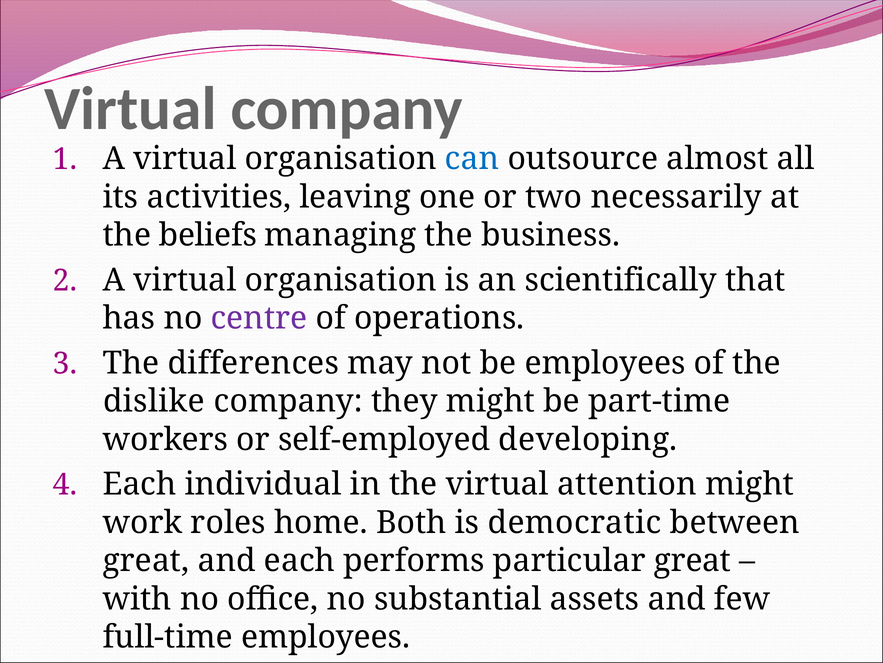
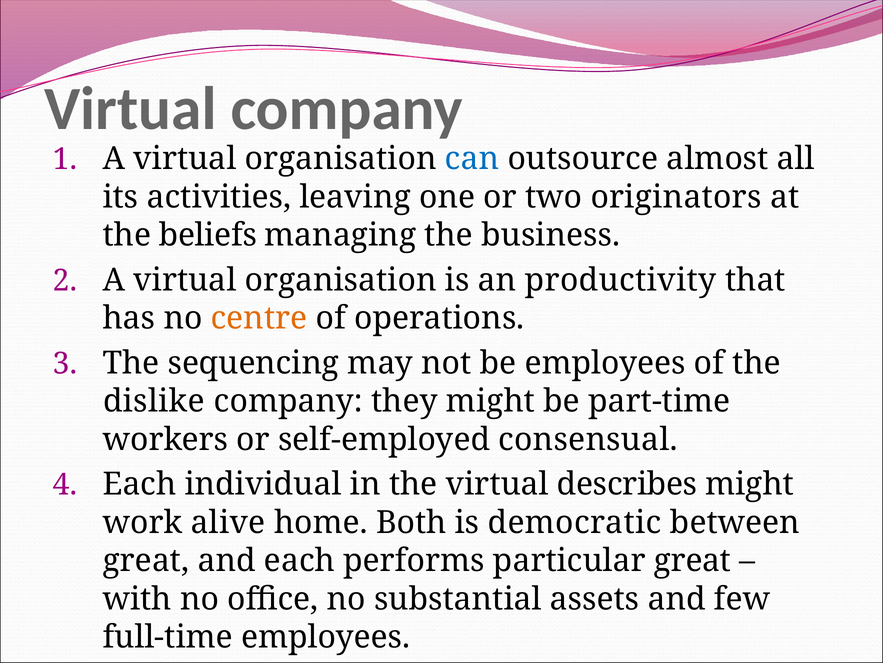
necessarily: necessarily -> originators (676, 197)
scientifically: scientifically -> productivity (621, 280)
centre colour: purple -> orange (259, 318)
differences: differences -> sequencing (253, 363)
developing: developing -> consensual (588, 439)
attention: attention -> describes (627, 484)
roles: roles -> alive (228, 522)
